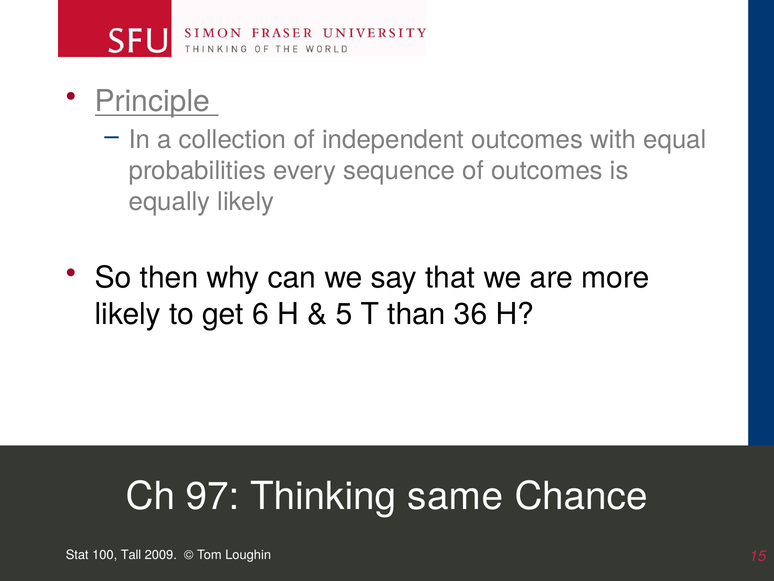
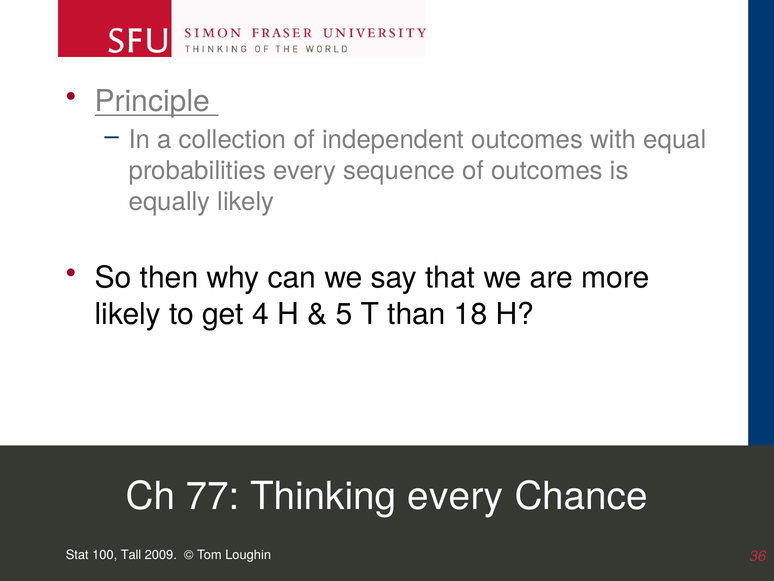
6: 6 -> 4 (260, 314)
36: 36 -> 18 (471, 314)
97: 97 -> 77 (213, 496)
Thinking same: same -> every (455, 496)
15: 15 -> 36 (758, 556)
